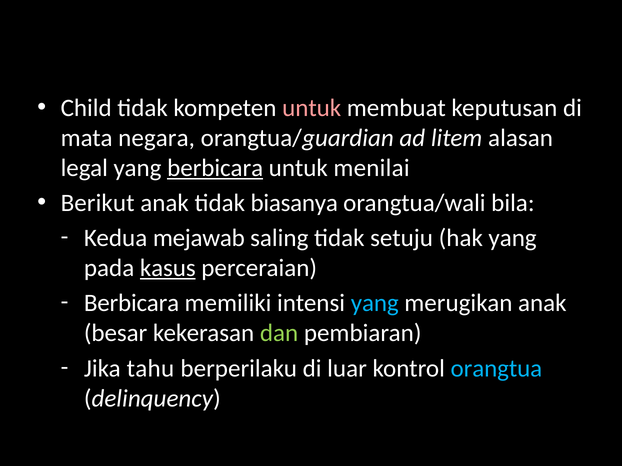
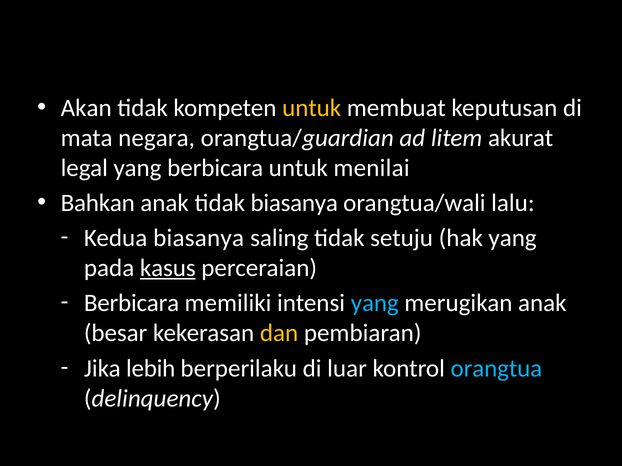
Child: Child -> Akan (86, 108)
untuk colour: pink -> yellow (312, 108)
alasan: alasan -> akurat (521, 138)
berbicara underline: present -> none (215, 168)
Berikut: Berikut -> Bahkan (98, 203)
bila: bila -> lalu (513, 203)
Kedua mejawab: mejawab -> biasanya (199, 238)
dan colour: light green -> yellow (279, 334)
tahu: tahu -> lebih (151, 369)
